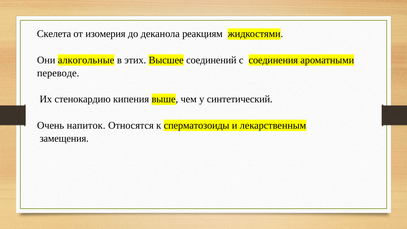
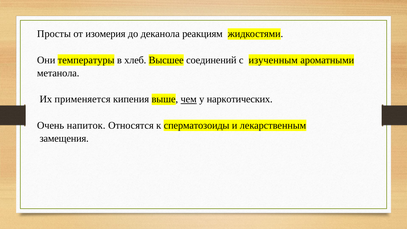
Скелета: Скелета -> Просты (54, 34)
алкогольные: алкогольные -> температуры (86, 60)
этих: этих -> хлеб (135, 60)
соединения: соединения -> изученным (273, 60)
переводе: переводе -> метанола (58, 73)
стенокардию: стенокардию -> применяется (83, 99)
чем underline: none -> present (189, 99)
синтетический: синтетический -> наркотических (240, 99)
